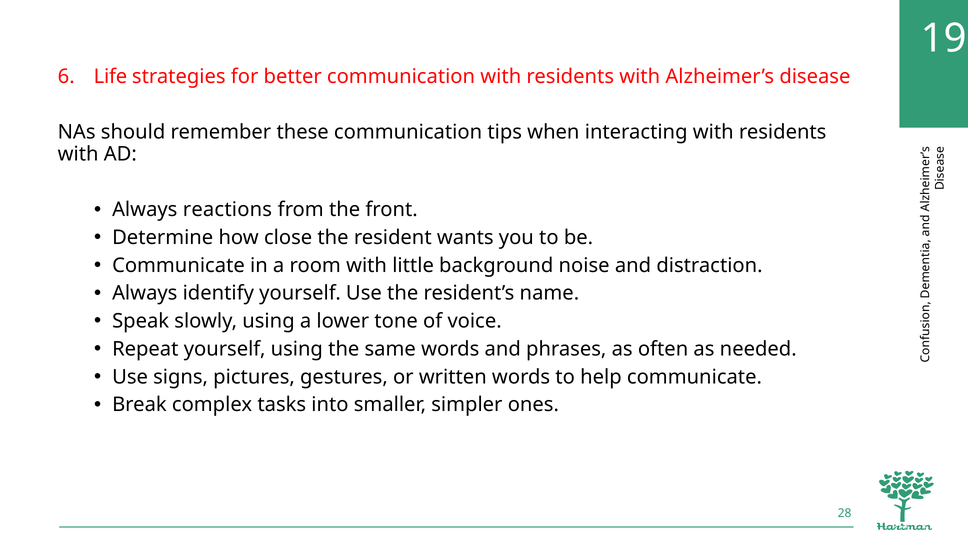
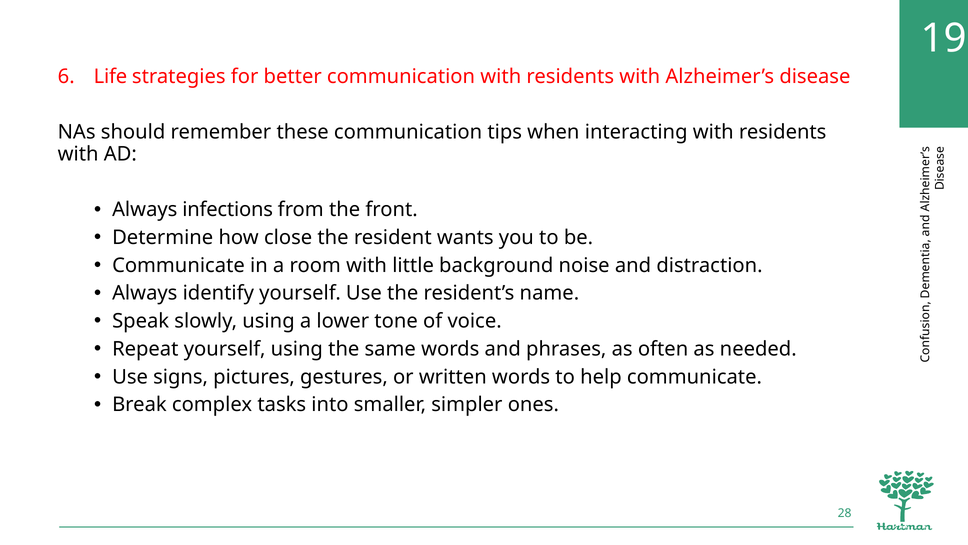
reactions: reactions -> infections (228, 209)
